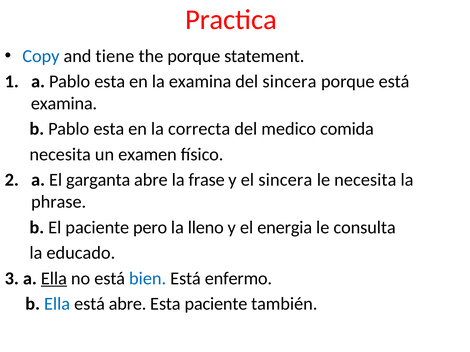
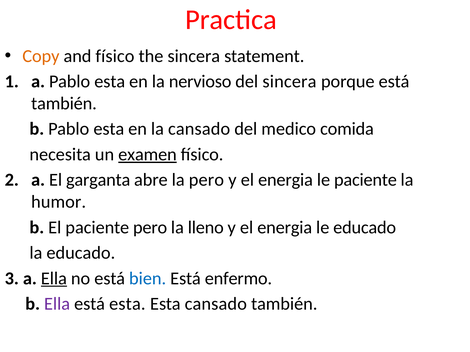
Copy colour: blue -> orange (41, 56)
and tiene: tiene -> físico (115, 56)
the porque: porque -> sincera (194, 56)
la examina: examina -> nervioso (200, 82)
examina: examina -> también (64, 104)
la correcta: correcta -> cansado (199, 129)
examen underline: none -> present (147, 155)
la frase: frase -> pero (206, 180)
sincera: sincera -> energia (285, 180)
le necesita: necesita -> paciente (365, 180)
phrase: phrase -> humor (59, 202)
le consulta: consulta -> educado (365, 228)
Ella colour: blue -> purple (57, 304)
está abre: abre -> esta (127, 304)
Esta paciente: paciente -> cansado (216, 304)
